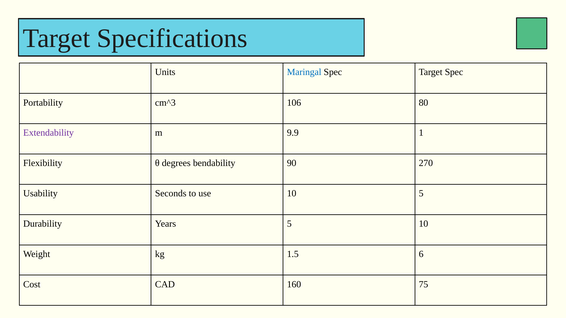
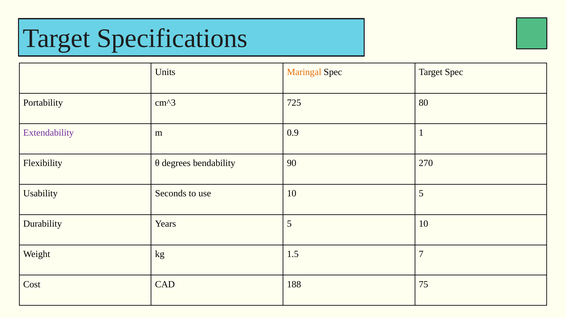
Maringal colour: blue -> orange (304, 72)
106: 106 -> 725 (294, 103)
9.9: 9.9 -> 0.9 (293, 133)
6: 6 -> 7 (421, 254)
160: 160 -> 188 (294, 285)
